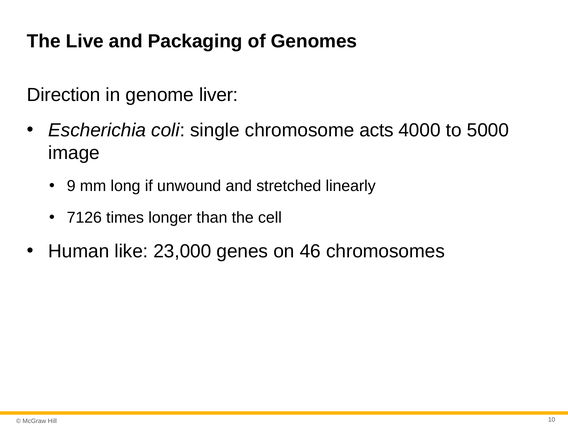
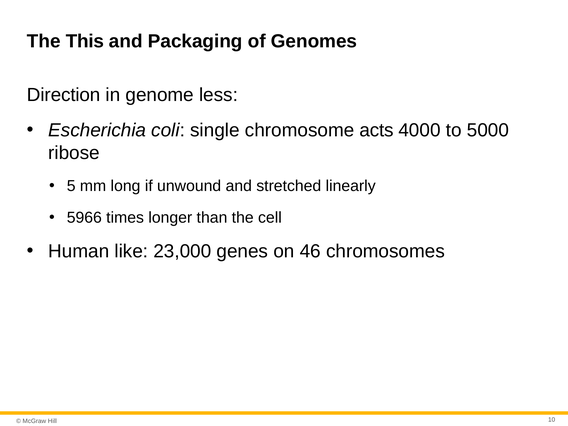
Live: Live -> This (85, 41)
liver: liver -> less (219, 95)
image: image -> ribose (74, 153)
9: 9 -> 5 (71, 186)
7126: 7126 -> 5966 (84, 218)
